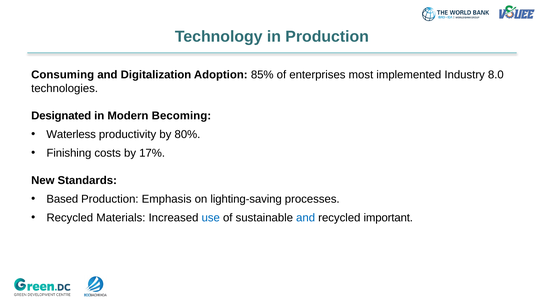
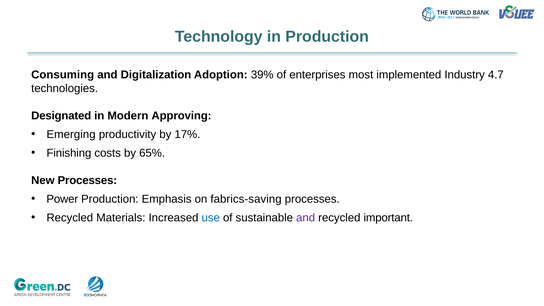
85%: 85% -> 39% (262, 75)
8.0: 8.0 -> 4.7 (496, 75)
Becoming: Becoming -> Approving (182, 116)
Waterless: Waterless -> Emerging (71, 134)
80%: 80% -> 17% (187, 134)
17%: 17% -> 65% (152, 153)
New Standards: Standards -> Processes (87, 180)
Based: Based -> Power (62, 199)
lighting-saving: lighting-saving -> fabrics-saving (246, 199)
and colour: blue -> purple (306, 218)
